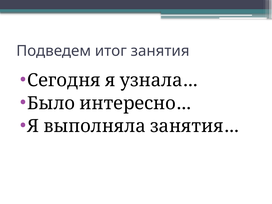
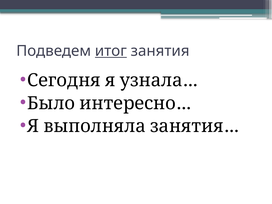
итог underline: none -> present (111, 51)
